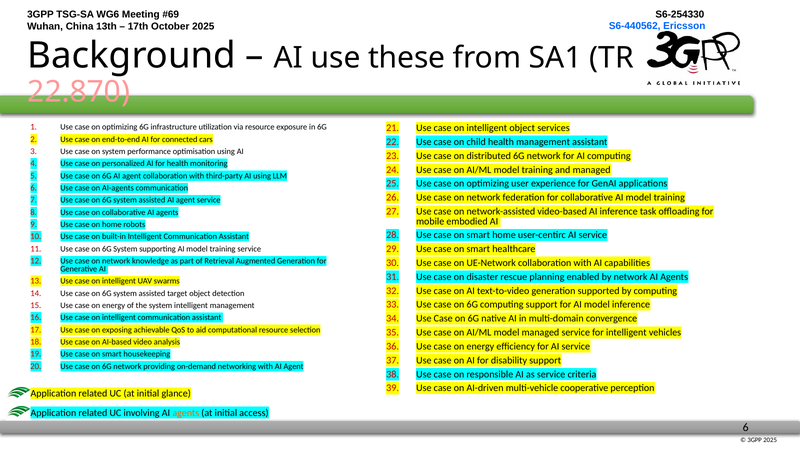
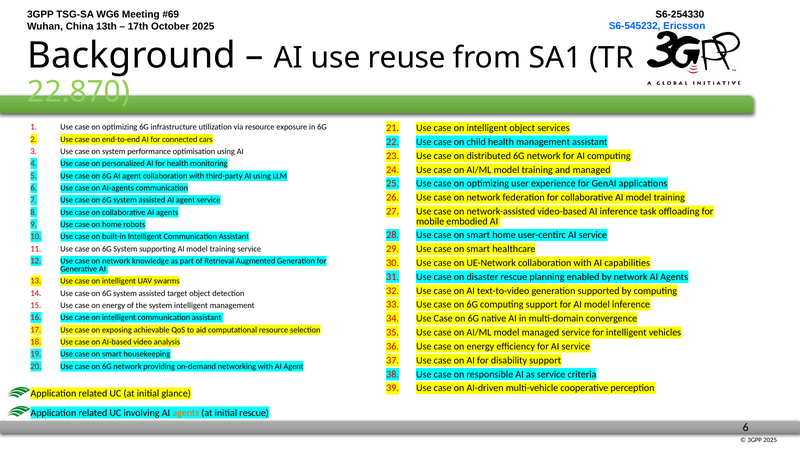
S6-440562: S6-440562 -> S6-545232 (635, 26)
these: these -> reuse (407, 58)
22.870 colour: pink -> light green (79, 92)
initial access: access -> rescue (254, 413)
